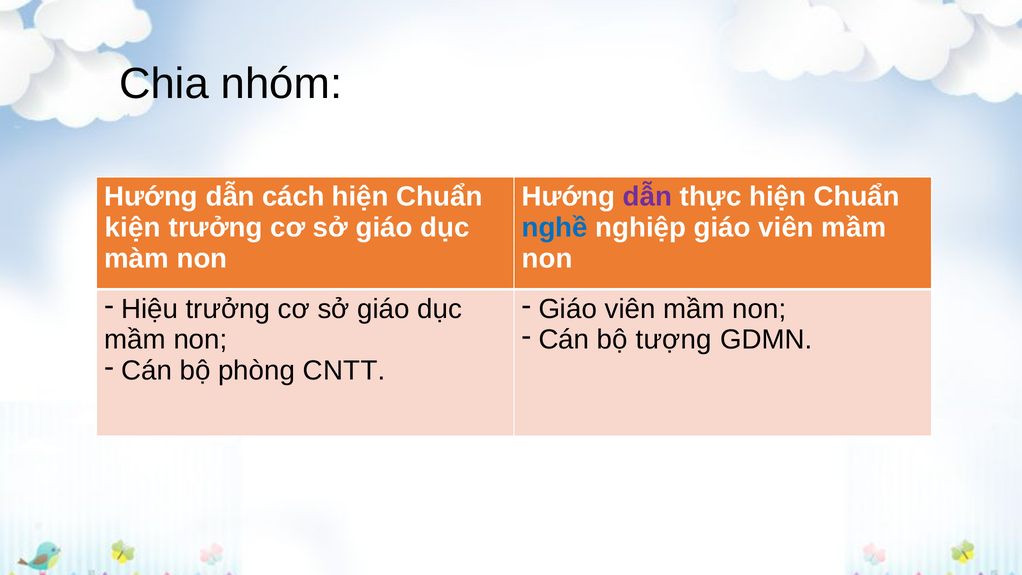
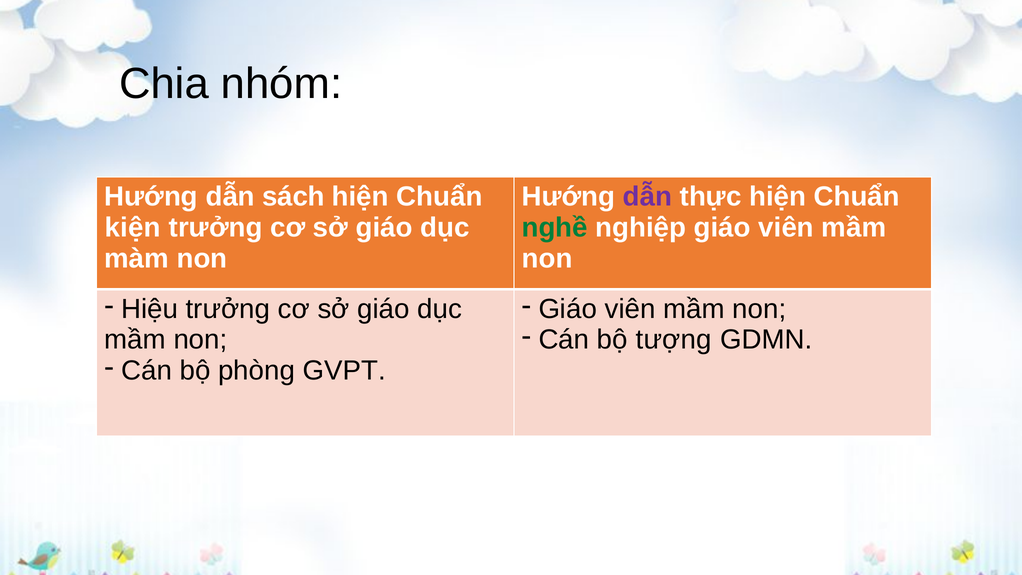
cách: cách -> sách (293, 197)
nghề colour: blue -> green (555, 228)
CNTT: CNTT -> GVPT (344, 371)
